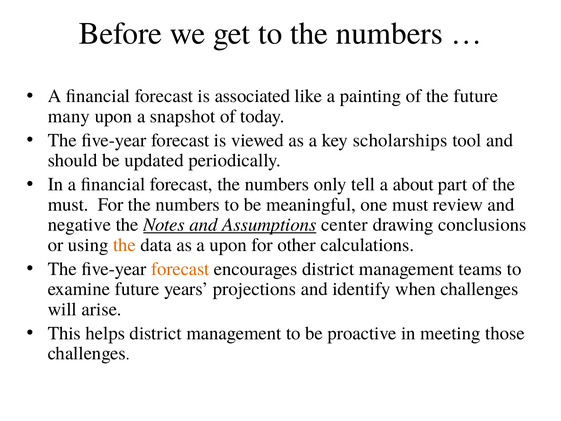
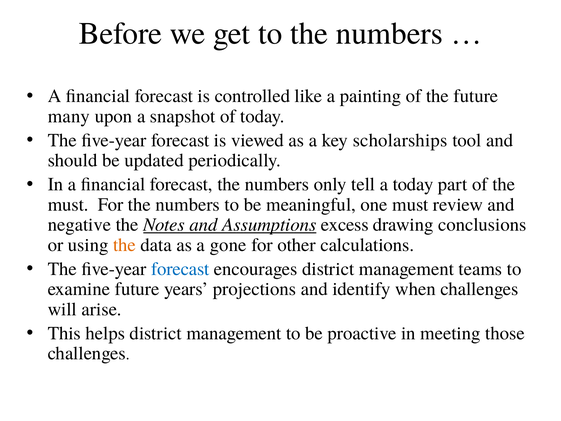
associated: associated -> controlled (252, 96)
a about: about -> today (413, 184)
center: center -> excess (345, 225)
a upon: upon -> gone (228, 245)
forecast colour: orange -> blue (180, 269)
